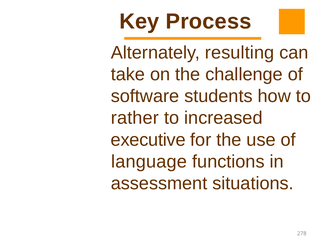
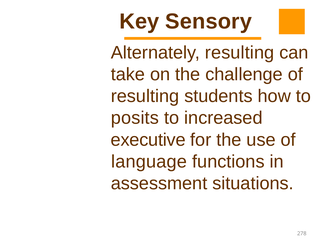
Process: Process -> Sensory (209, 21)
software: software -> resulting (145, 96)
rather: rather -> posits (135, 118)
